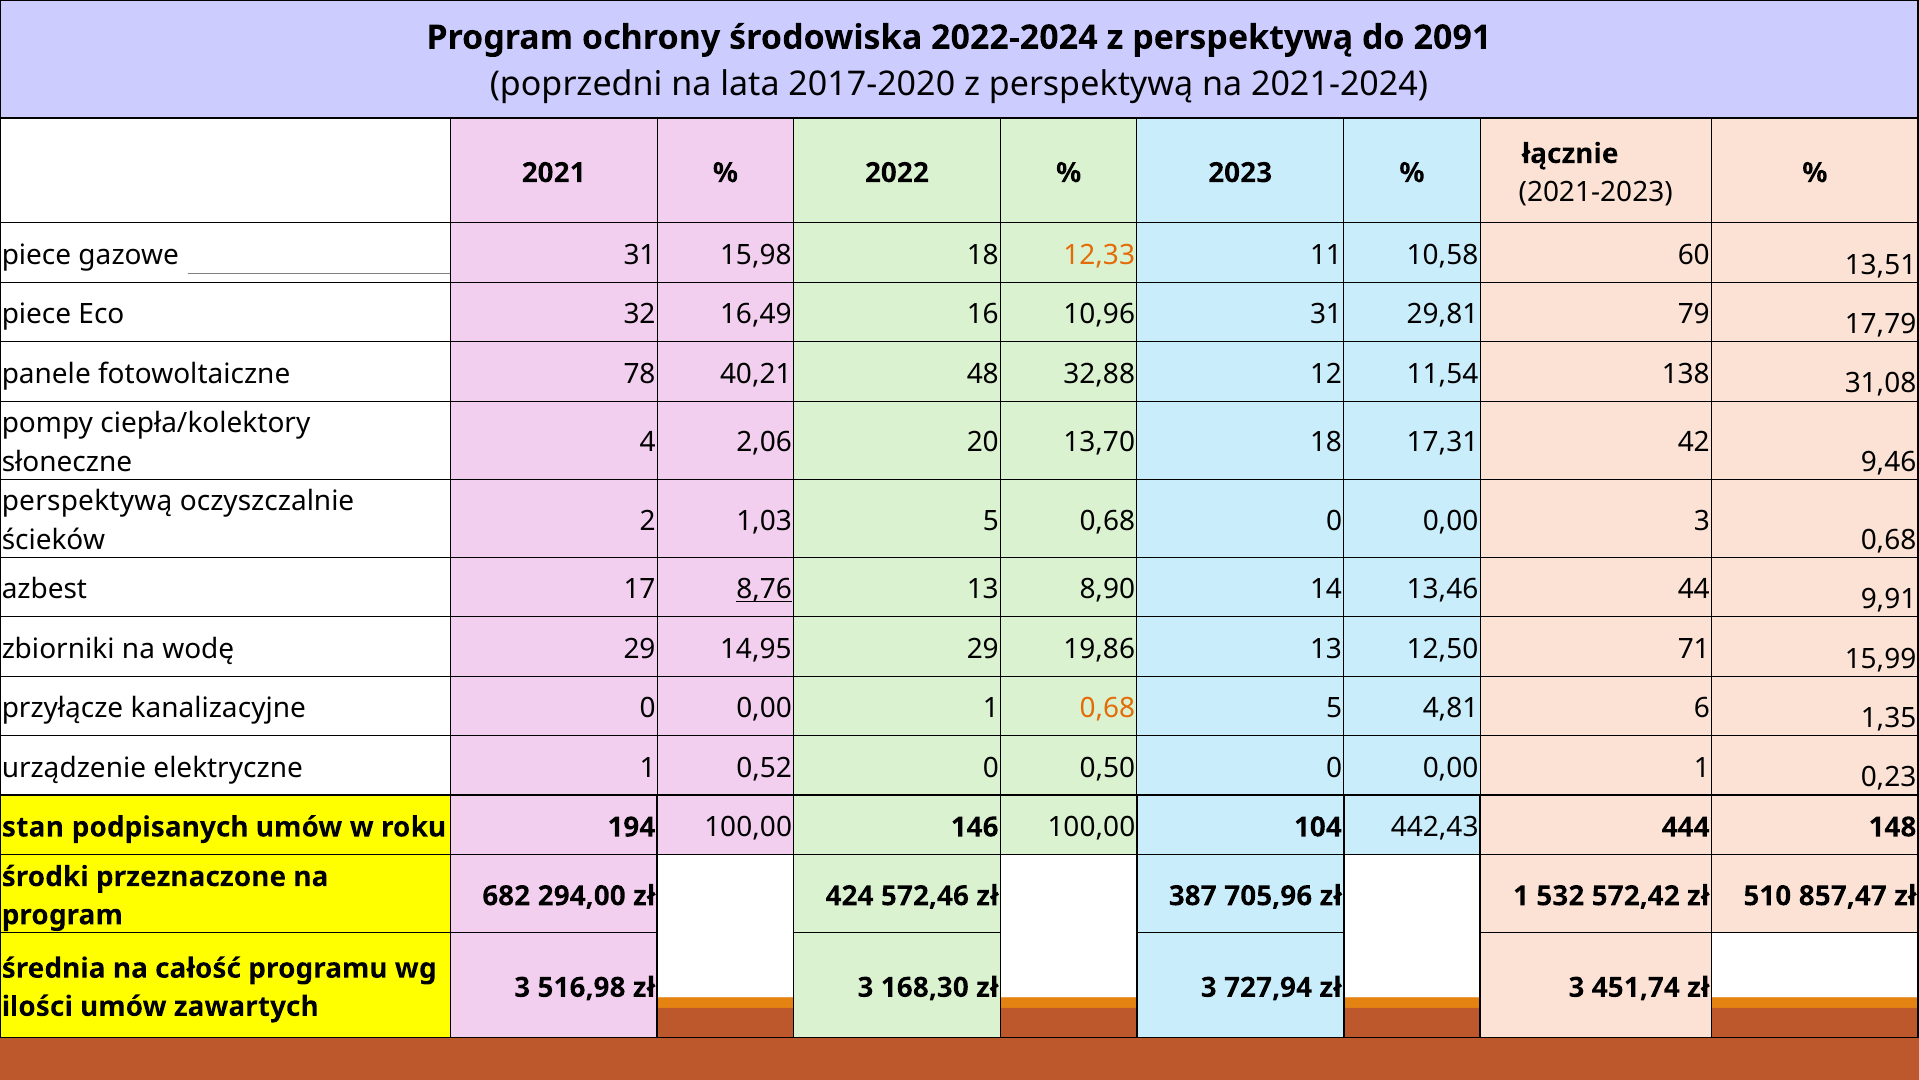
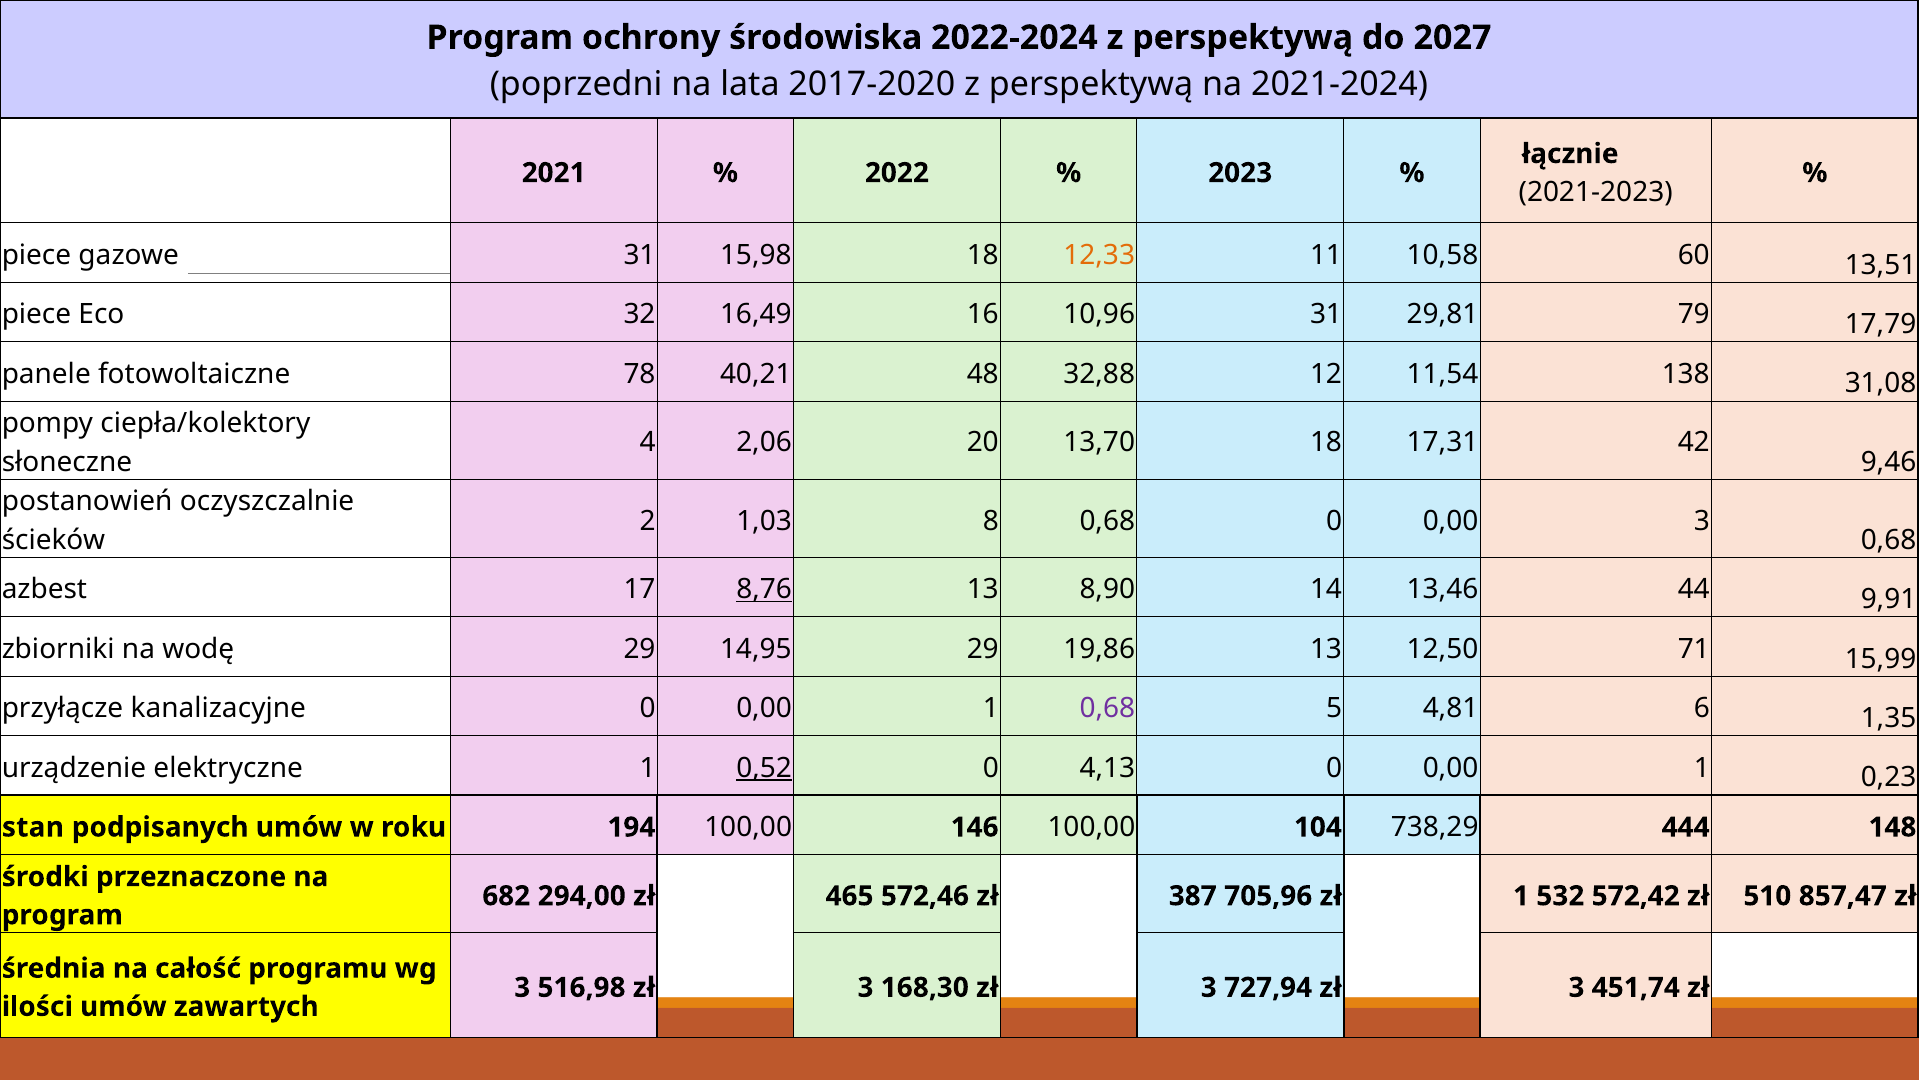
2091: 2091 -> 2027 (1452, 38)
perspektywą: perspektywą -> postanowień (87, 501)
1,03 5: 5 -> 8 (991, 521)
0,68 colour: orange -> purple (1107, 708)
0,52 underline: none -> present (764, 767)
0,50: 0,50 -> 4,13 (1107, 767)
442,43: 442,43 -> 738,29 (1435, 827)
424: 424 -> 465 (850, 896)
